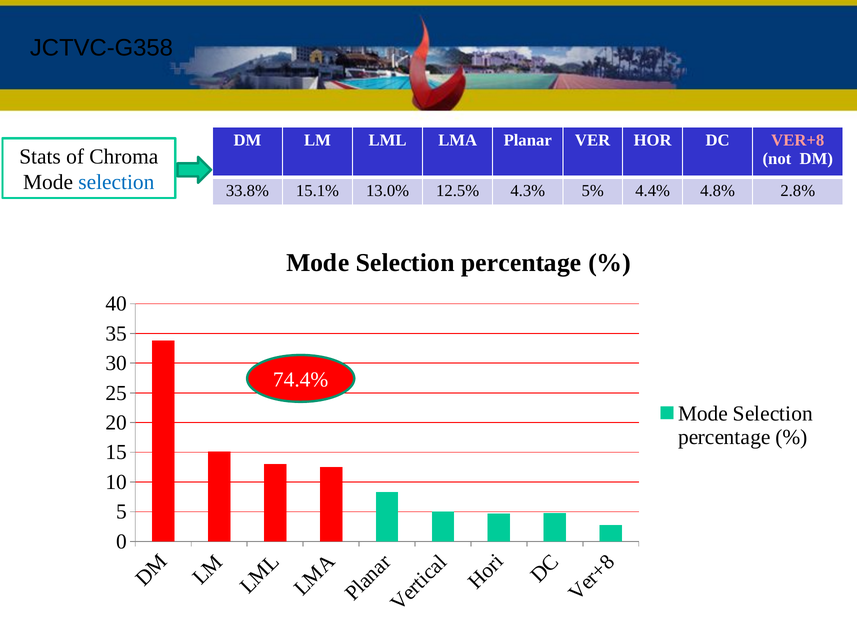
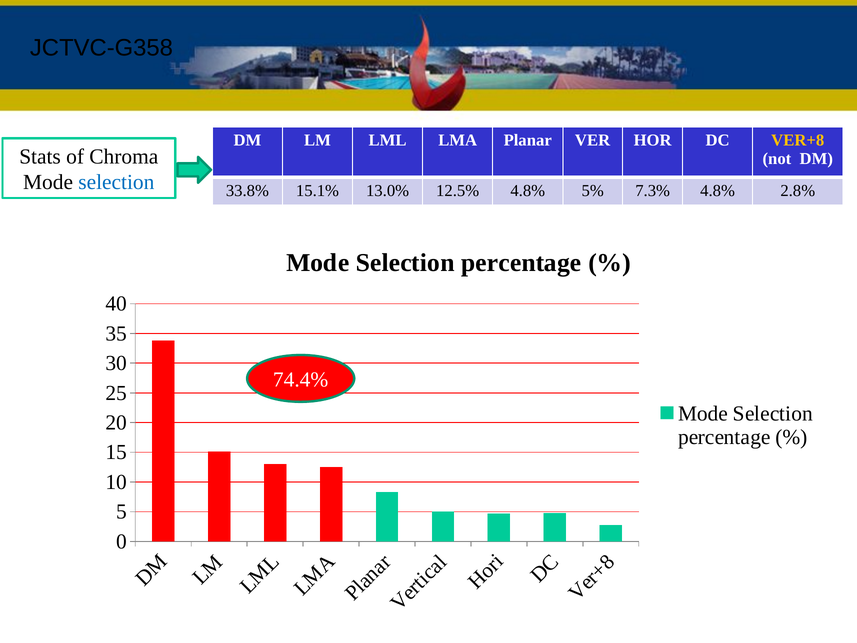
VER+8 colour: pink -> yellow (798, 140)
12.5% 4.3%: 4.3% -> 4.8% (528, 191)
4.4%: 4.4% -> 7.3% (653, 191)
